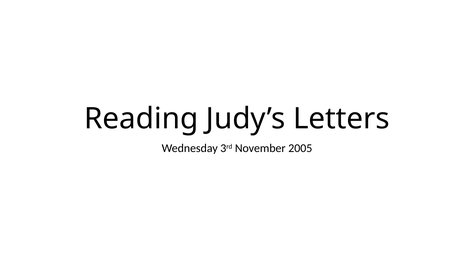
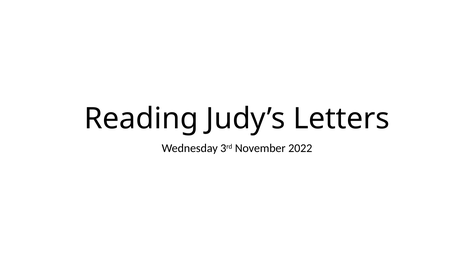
2005: 2005 -> 2022 (300, 148)
